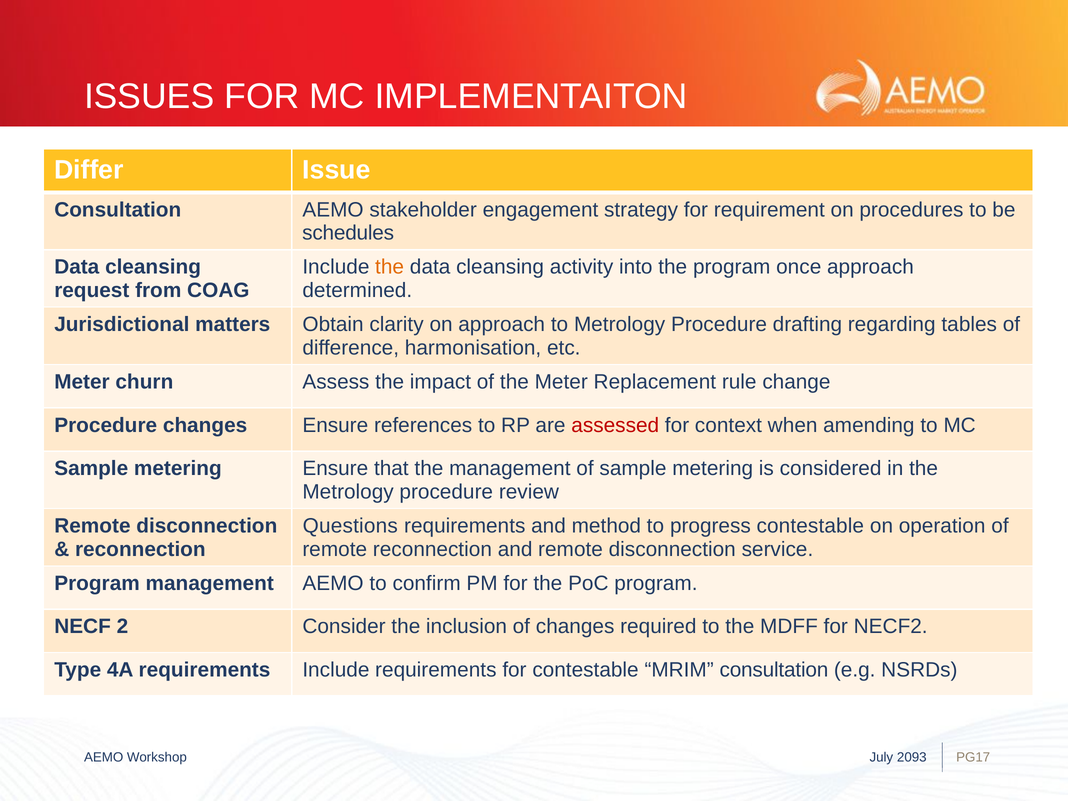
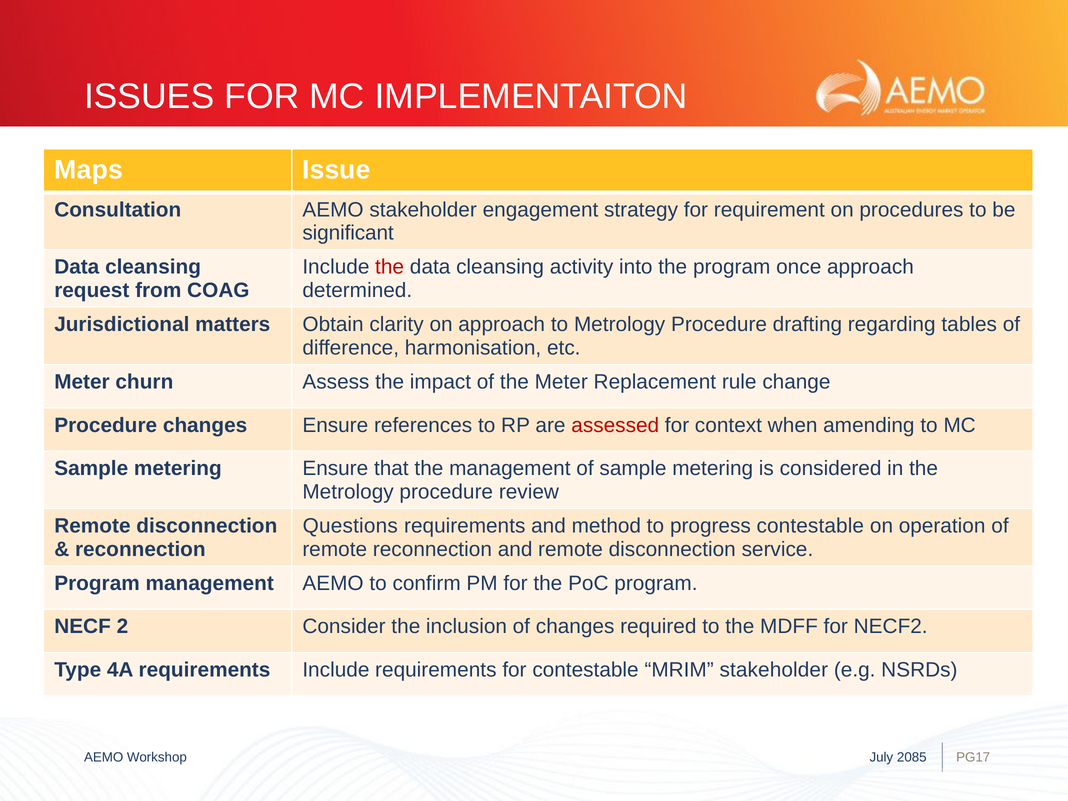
Differ: Differ -> Maps (89, 170)
schedules: schedules -> significant (348, 233)
the colour: orange -> red (390, 267)
MRIM consultation: consultation -> stakeholder (774, 670)
2093: 2093 -> 2085 (912, 757)
